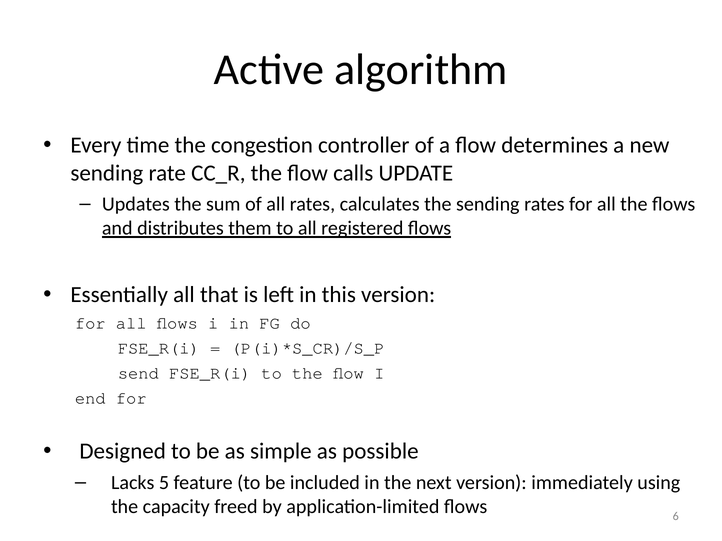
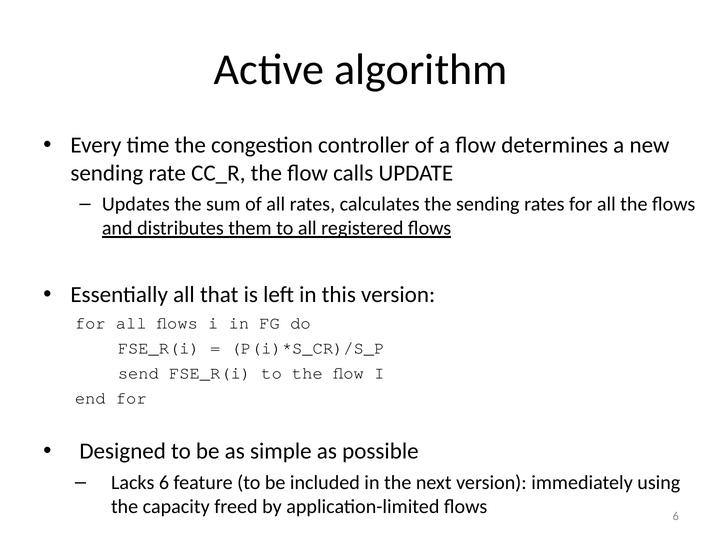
Lacks 5: 5 -> 6 (164, 483)
